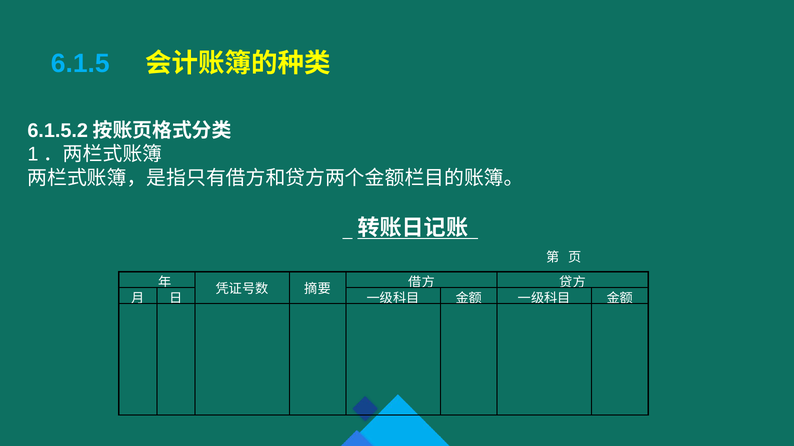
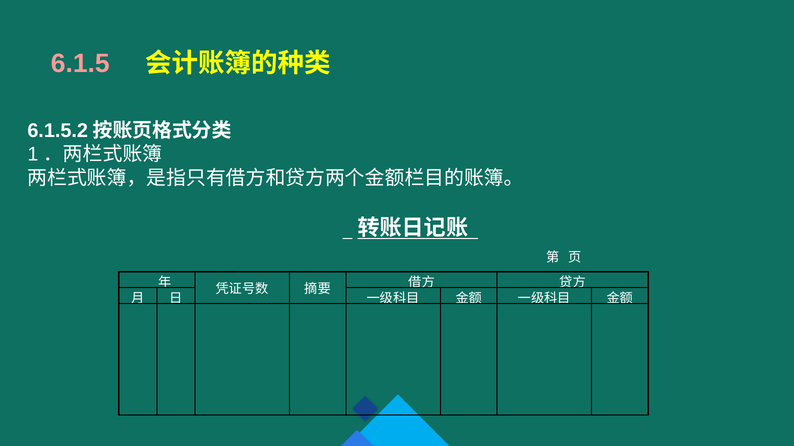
6.1.5 colour: light blue -> pink (80, 63)
